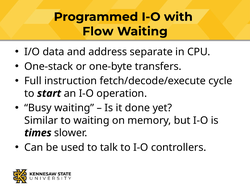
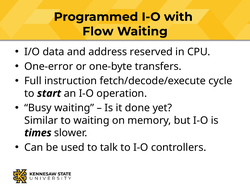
separate: separate -> reserved (151, 52)
One-stack: One-stack -> One-error (49, 67)
